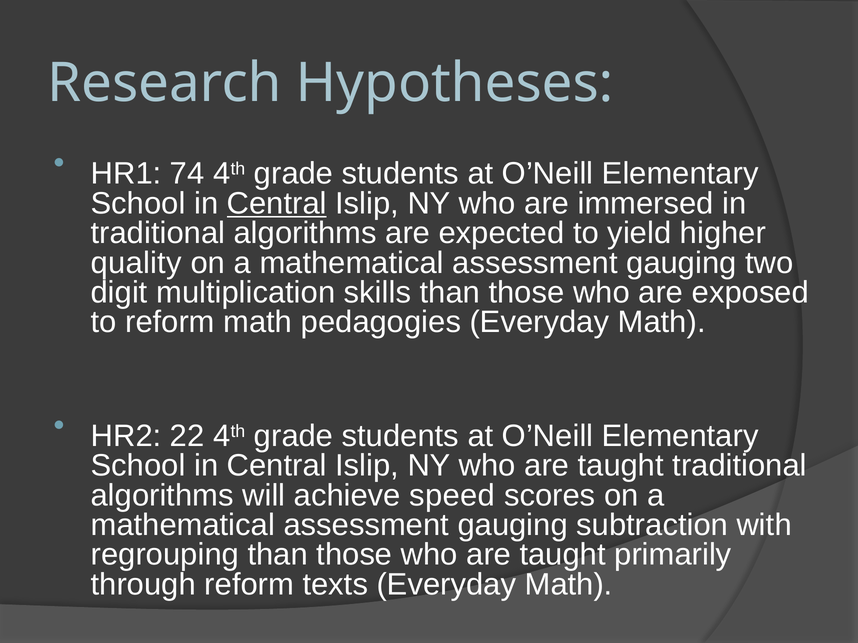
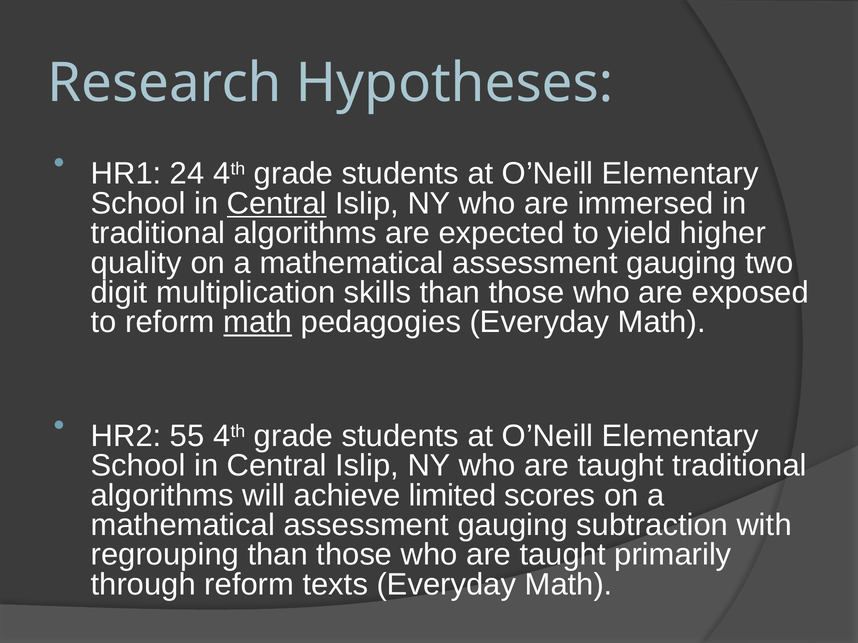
74: 74 -> 24 (187, 174)
math underline: none -> present (258, 323)
22: 22 -> 55 (187, 436)
speed: speed -> limited (453, 496)
